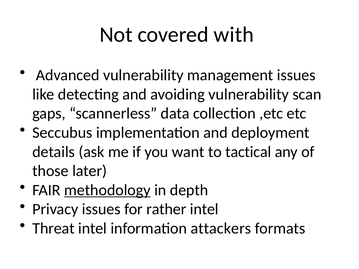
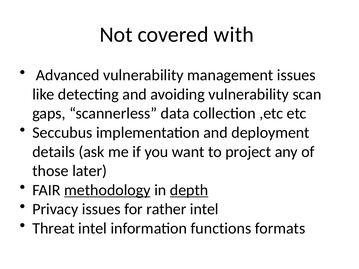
tactical: tactical -> project (248, 152)
depth underline: none -> present (189, 190)
attackers: attackers -> functions (221, 228)
